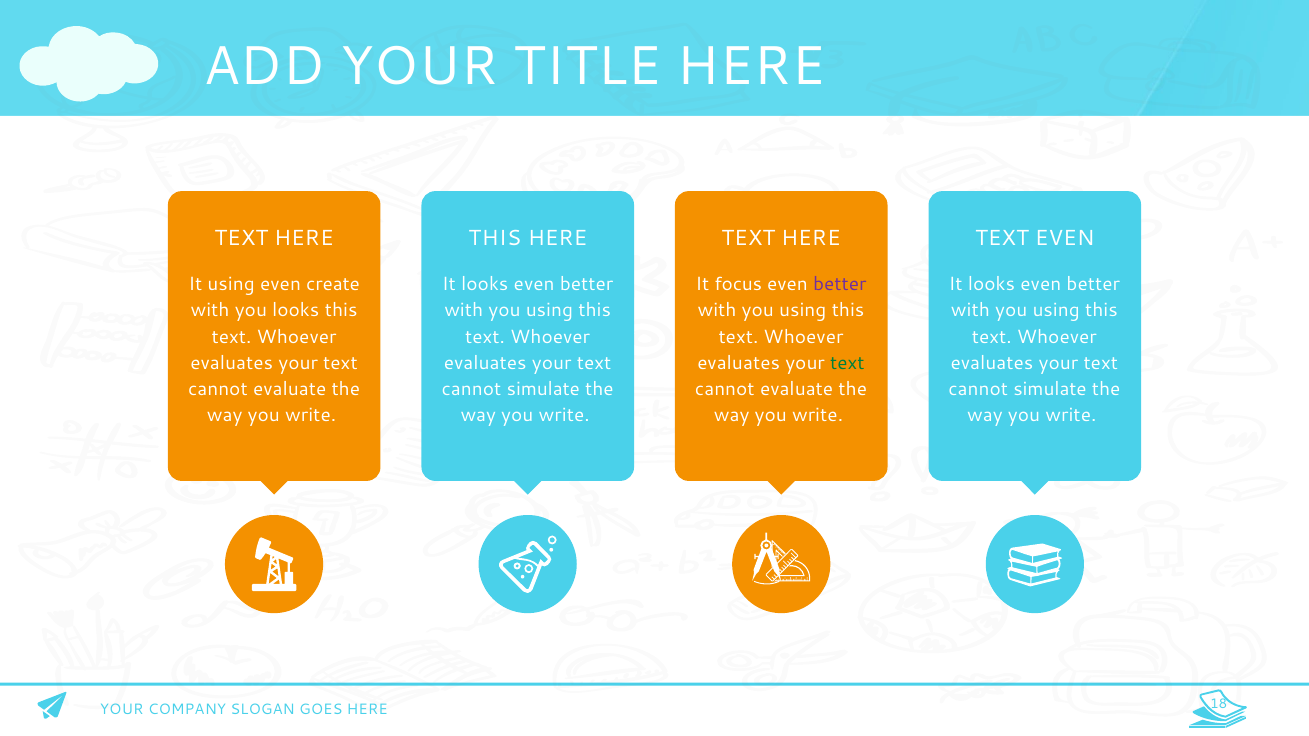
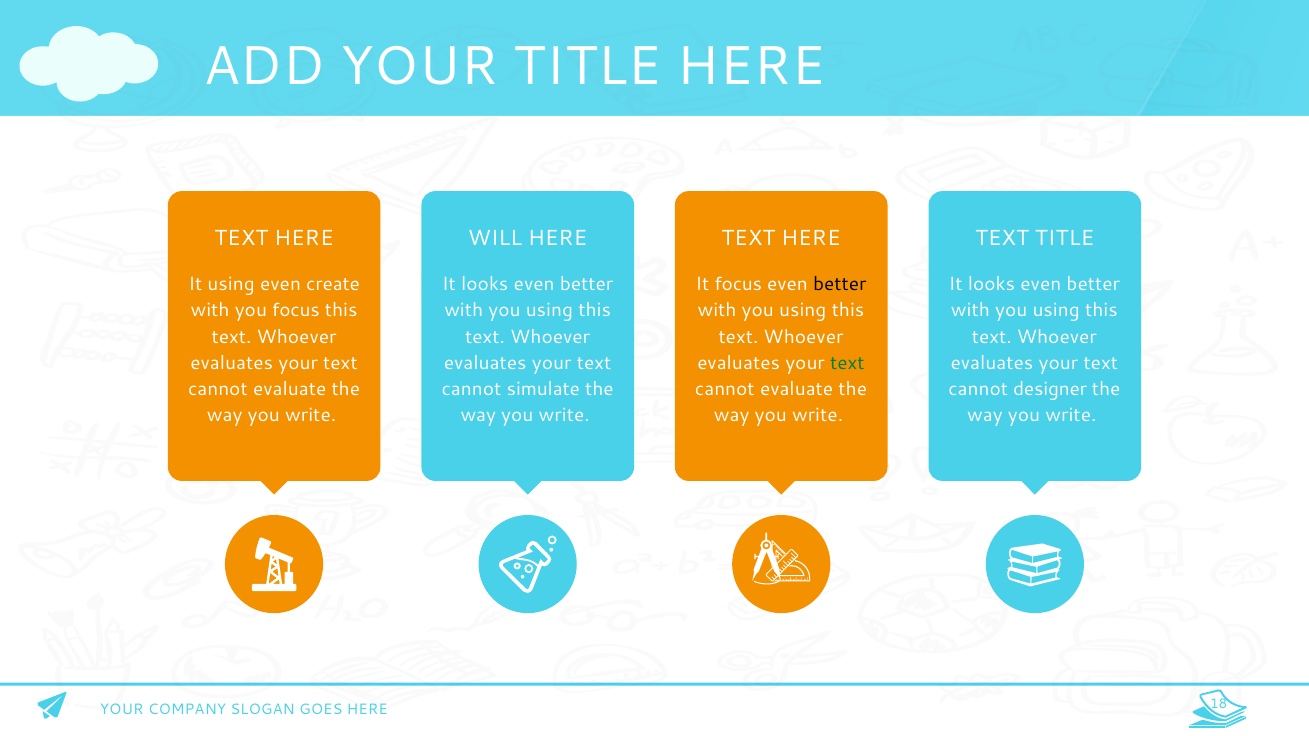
HERE THIS: THIS -> WILL (495, 239)
TEXT EVEN: EVEN -> TITLE (1065, 239)
better colour: purple -> black (840, 285)
you looks: looks -> focus (296, 311)
simulate: simulate -> designer (1050, 389)
